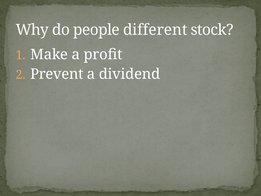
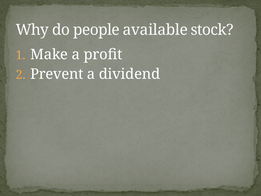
different: different -> available (155, 30)
